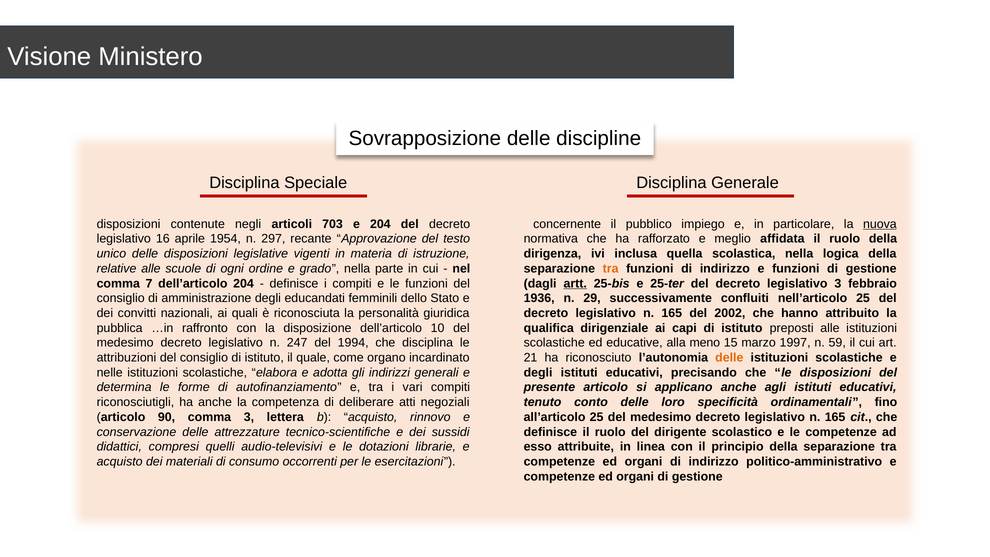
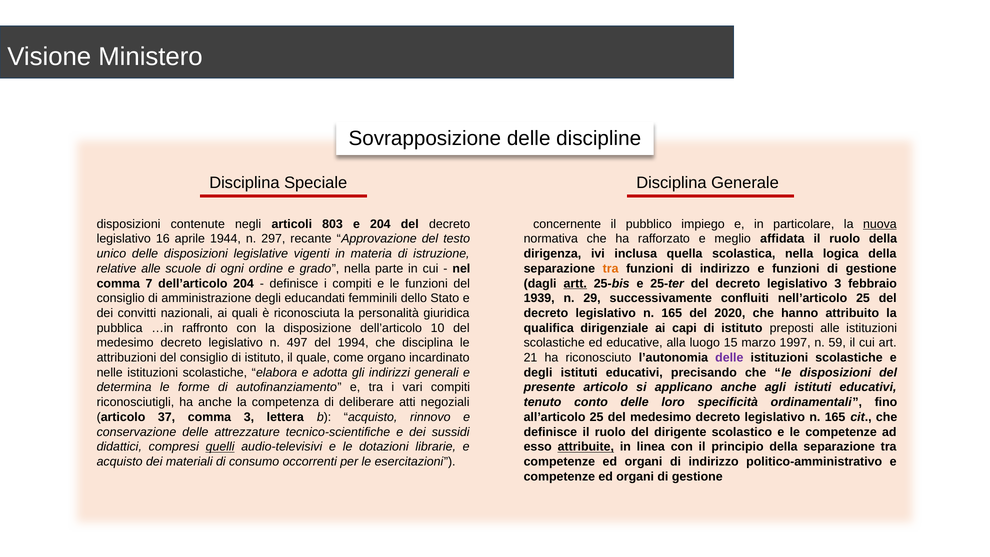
703: 703 -> 803 (333, 224)
1954: 1954 -> 1944 (225, 239)
1936: 1936 -> 1939 (539, 298)
2002: 2002 -> 2020 (730, 313)
247: 247 -> 497 (297, 343)
meno: meno -> luogo (705, 343)
delle colour: orange -> purple (729, 358)
90: 90 -> 37 (167, 417)
quelli underline: none -> present (220, 447)
attribuite underline: none -> present (586, 447)
